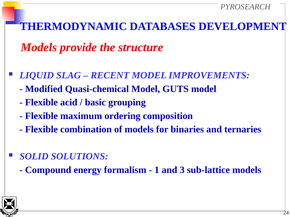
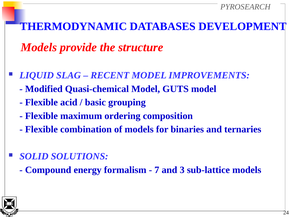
1: 1 -> 7 (157, 170)
